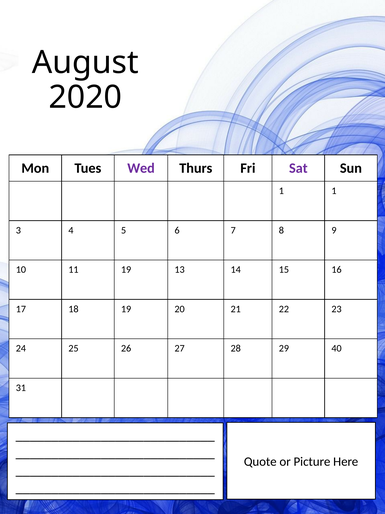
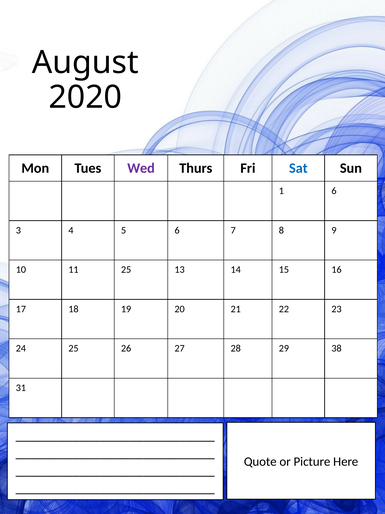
Sat colour: purple -> blue (298, 168)
1 1: 1 -> 6 (334, 191)
11 19: 19 -> 25 (126, 269)
40: 40 -> 38 (337, 348)
